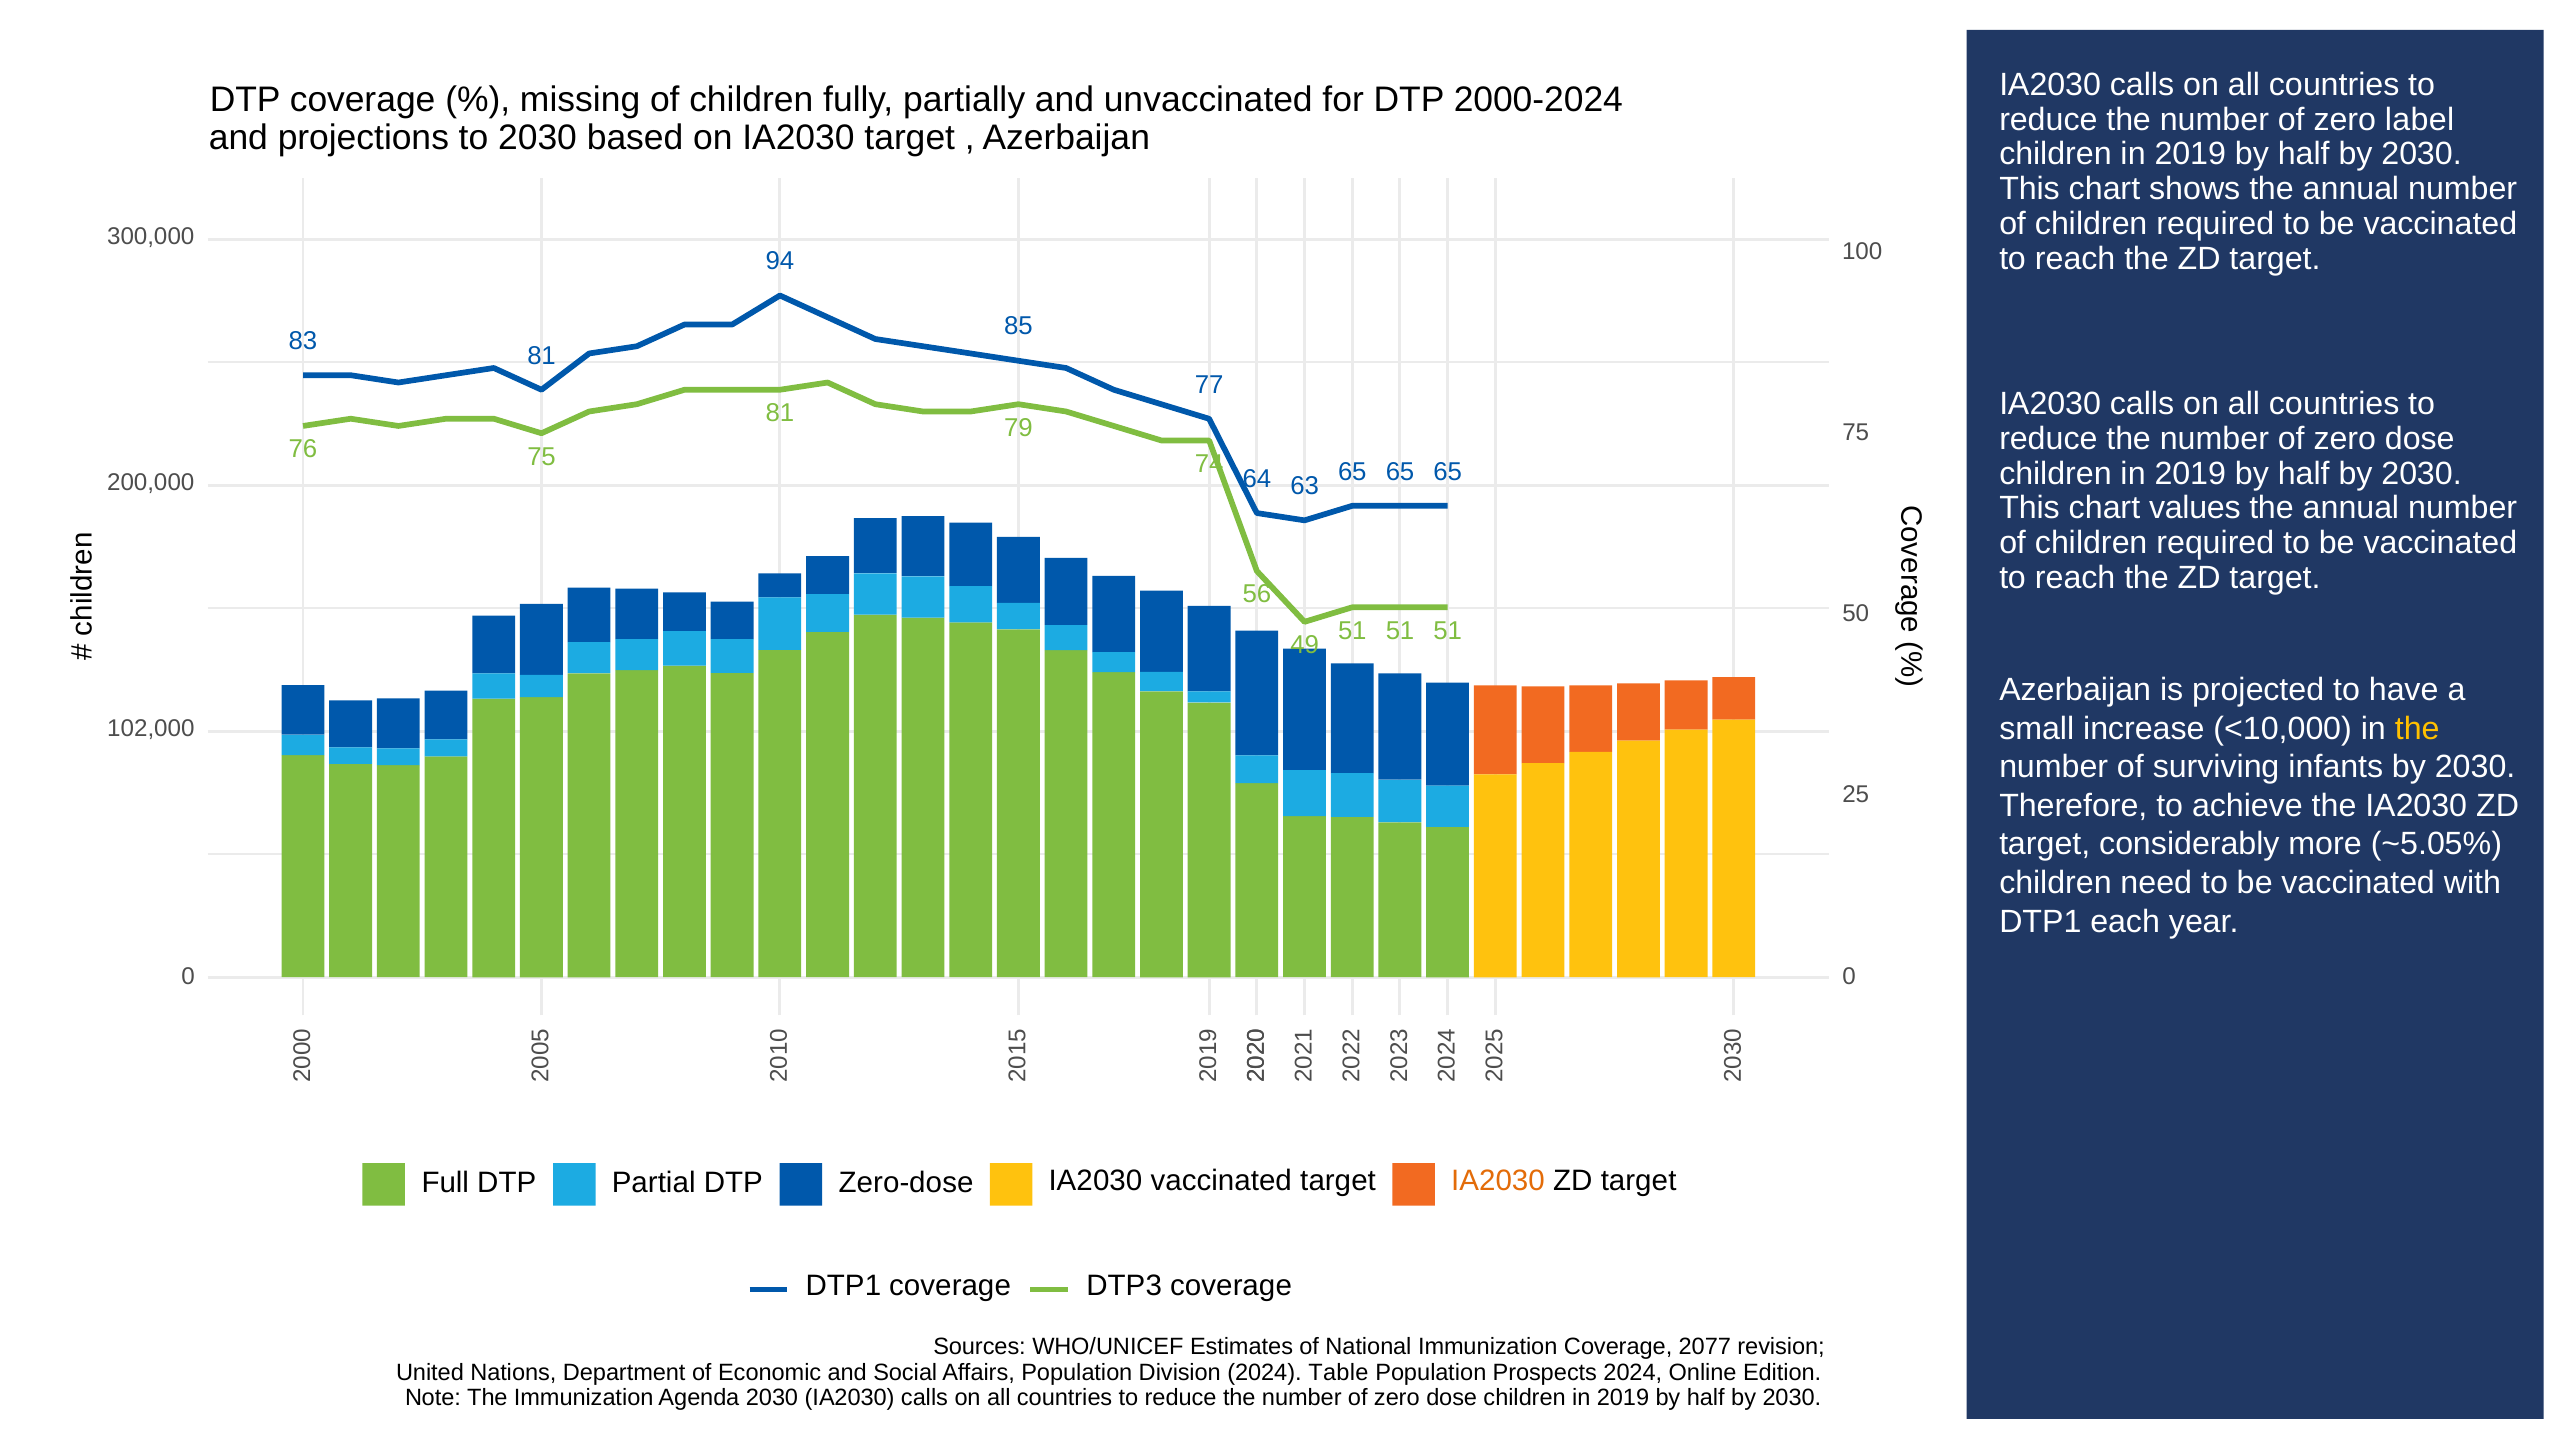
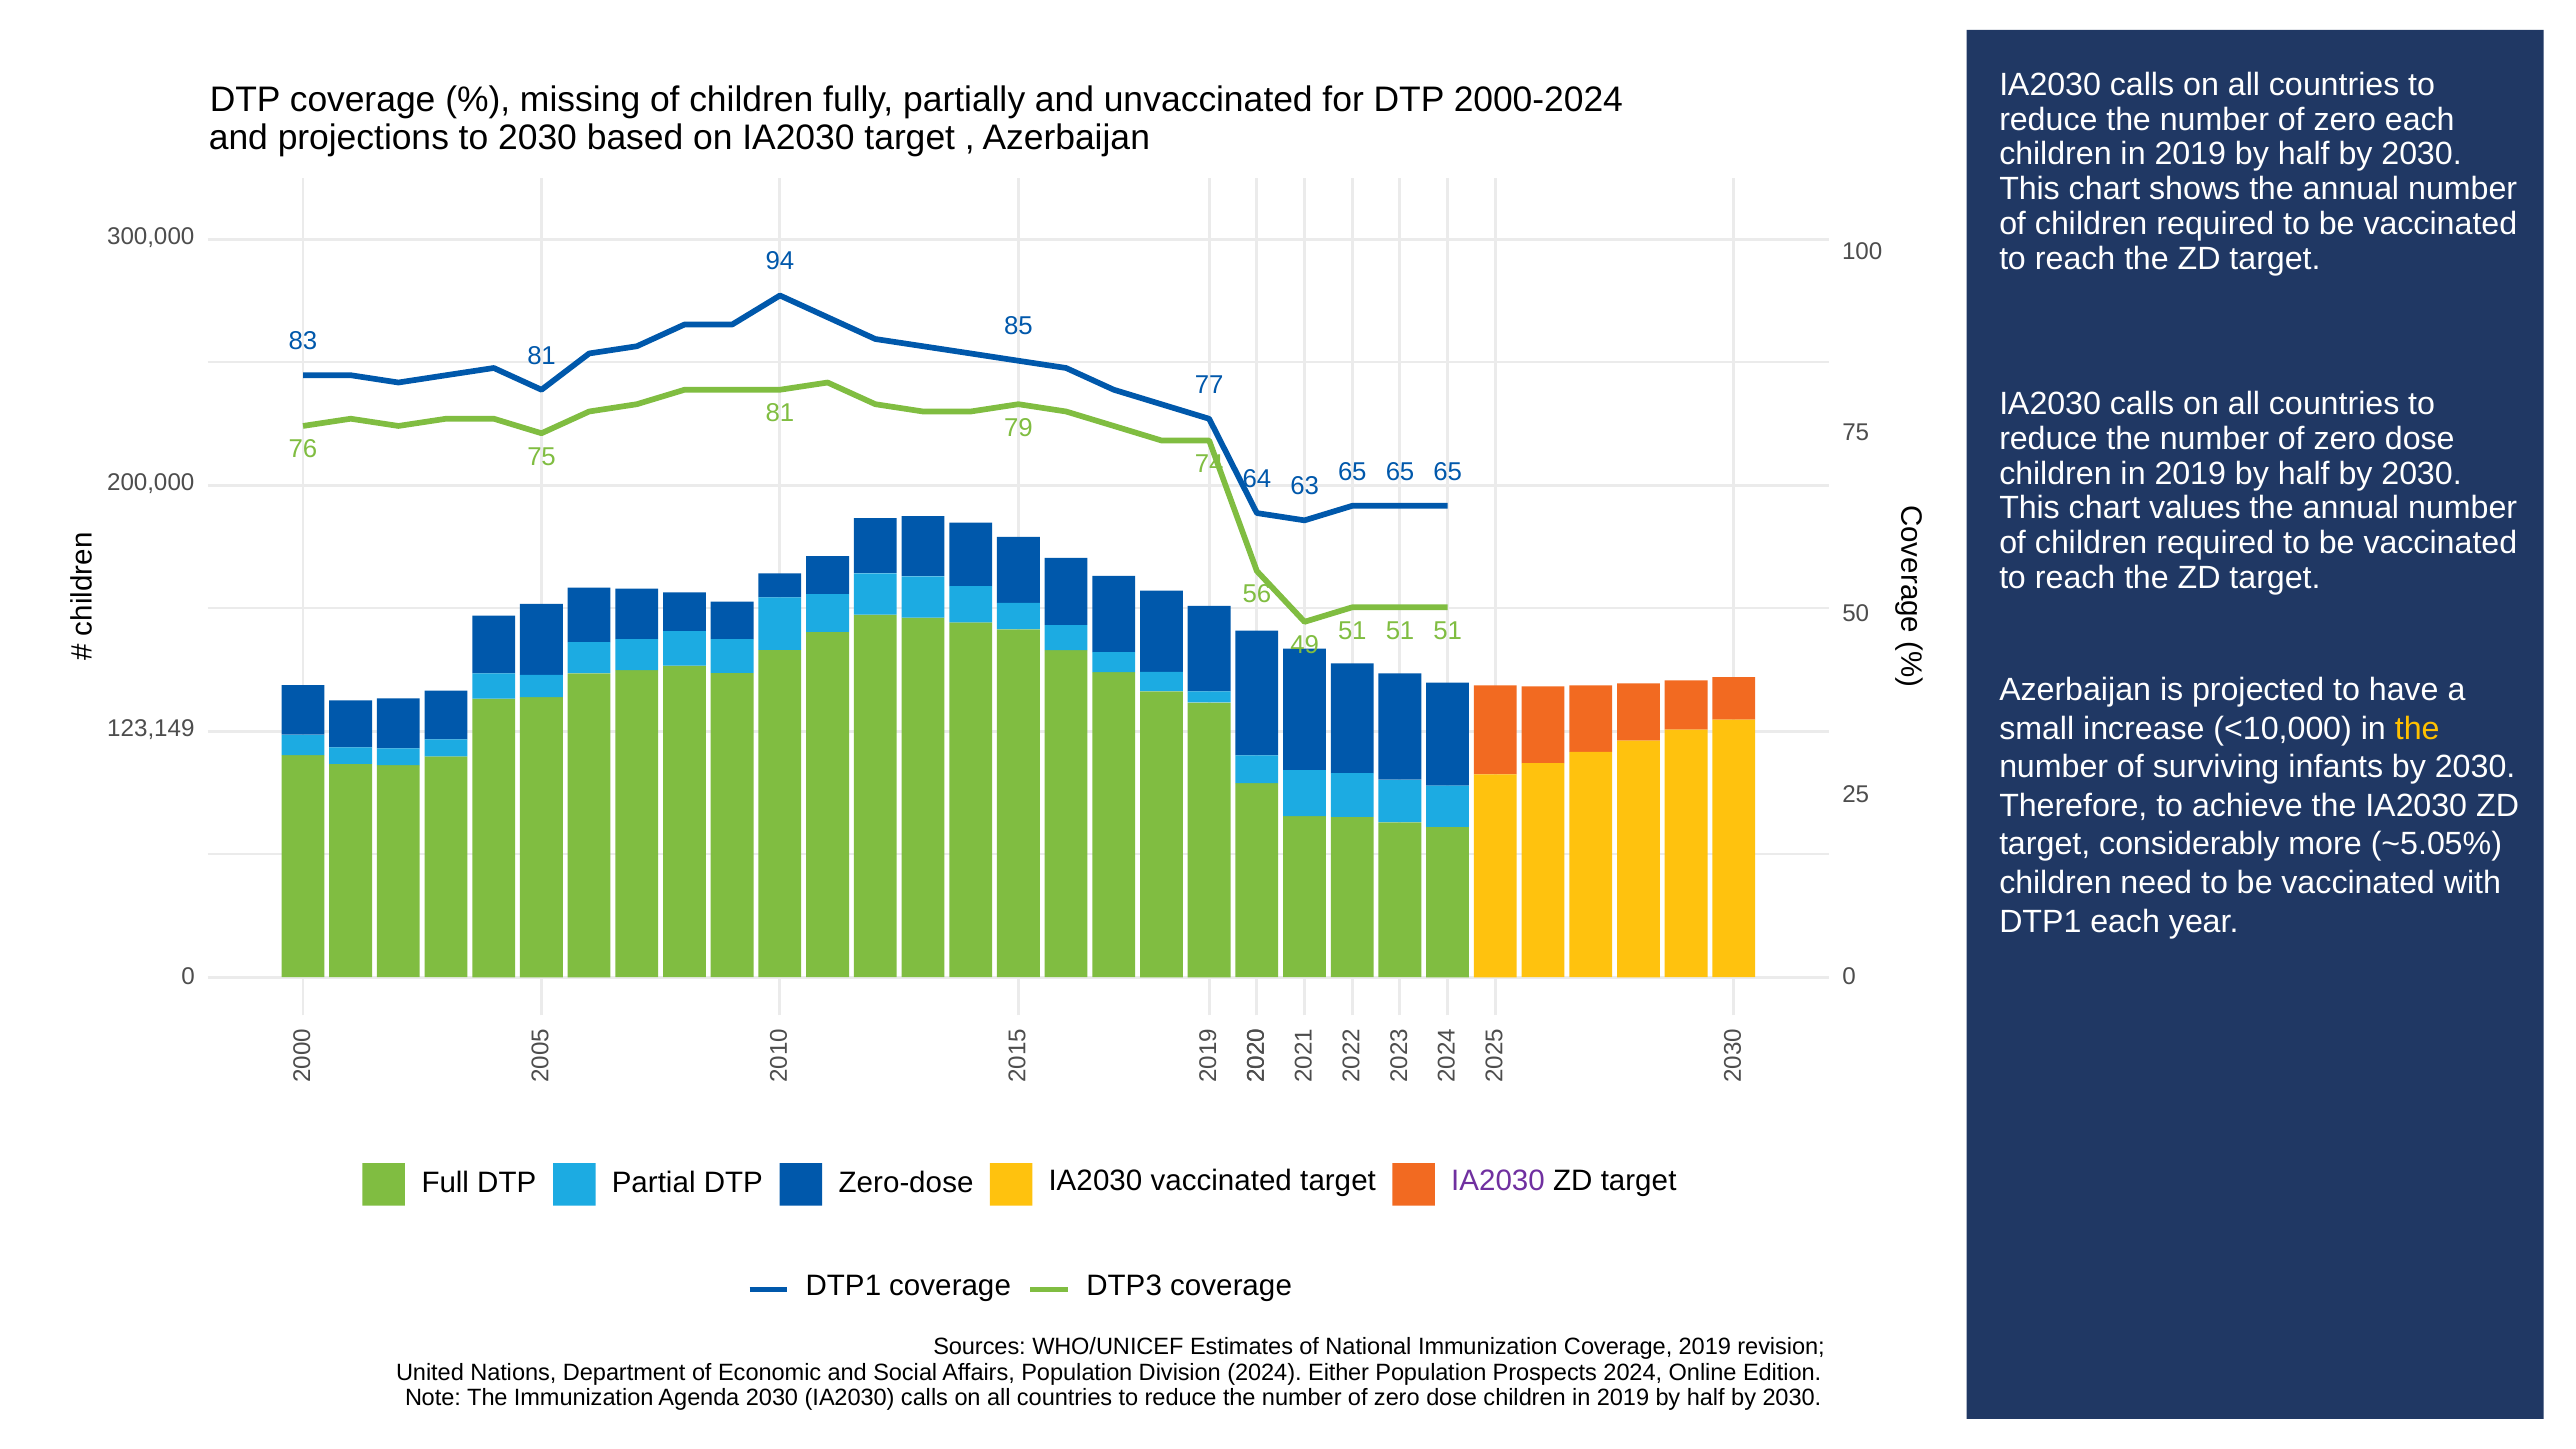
zero label: label -> each (2420, 119)
102,000: 102,000 -> 123,149 (151, 729)
IA2030 colour: orange -> purple (1498, 1180)
Coverage 2077: 2077 -> 2019 (1705, 1347)
Table: Table -> Either (1339, 1373)
